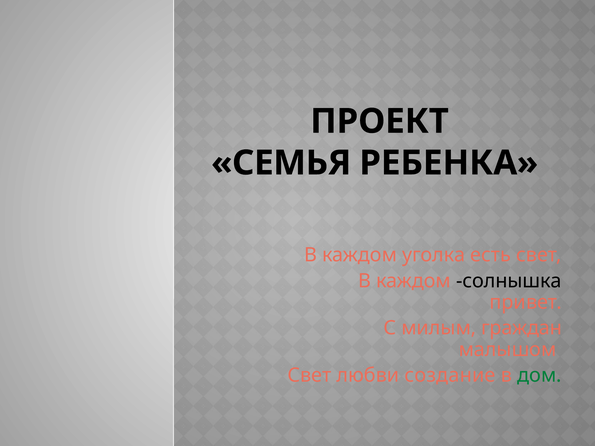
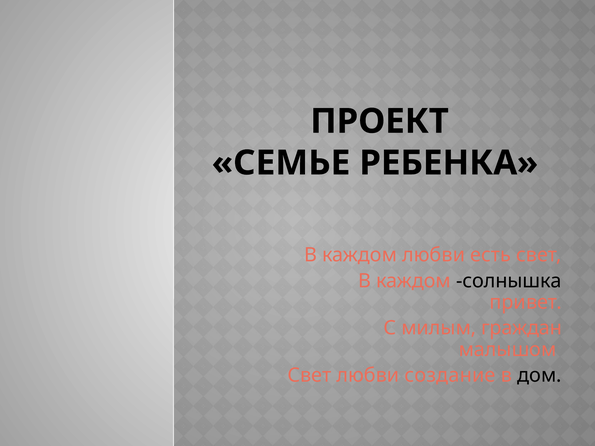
СЕМЬЯ: СЕМЬЯ -> СЕМЬЕ (281, 163)
каждом уголка: уголка -> любви (434, 255)
дом colour: green -> black (539, 376)
